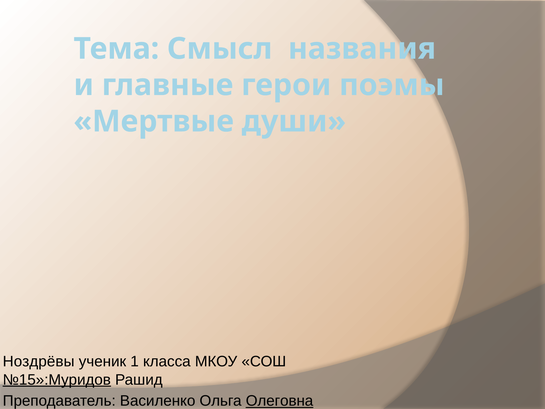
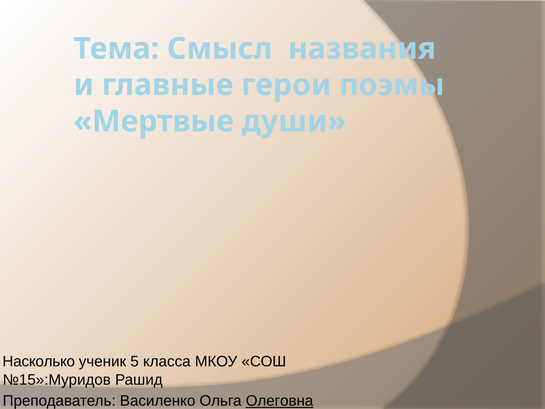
Ноздрёвы: Ноздрёвы -> Насколько (39, 361)
1: 1 -> 5 (135, 361)
№15»:Муридов underline: present -> none (57, 380)
